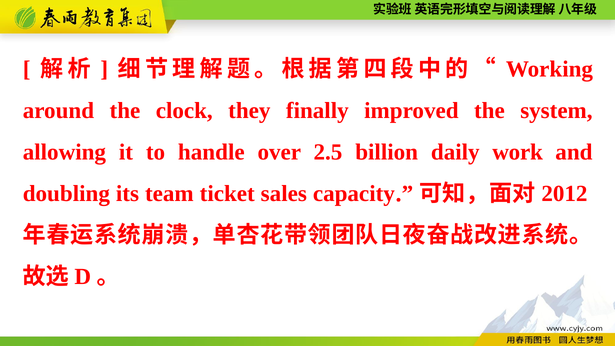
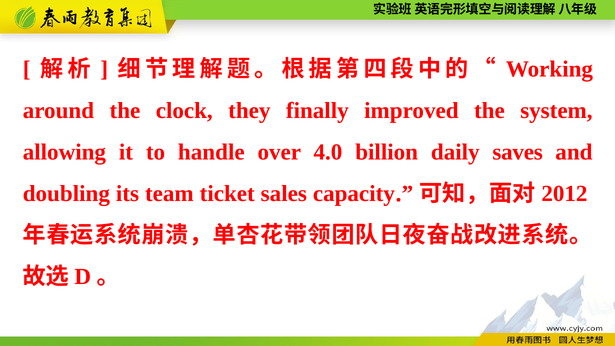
2.5: 2.5 -> 4.0 (328, 152)
work: work -> saves (518, 152)
